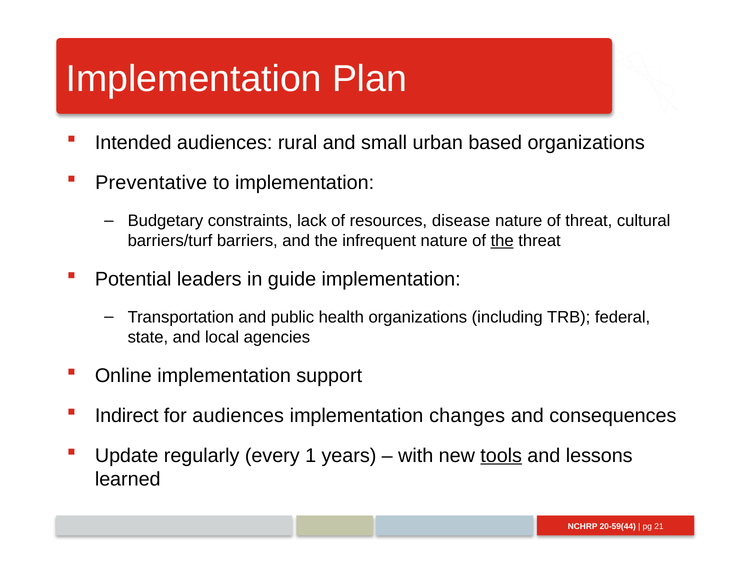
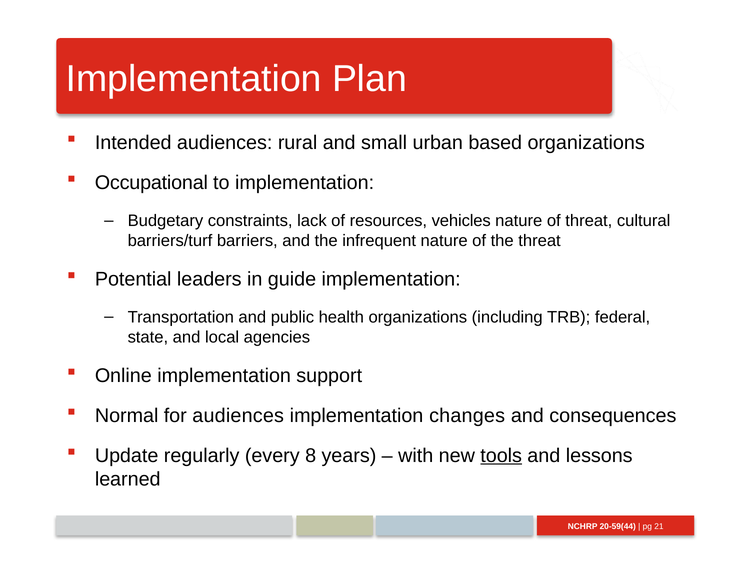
Preventative: Preventative -> Occupational (151, 183)
disease: disease -> vehicles (461, 221)
the underline: present -> none (502, 241)
Indirect: Indirect -> Normal (127, 415)
1: 1 -> 8 (311, 455)
